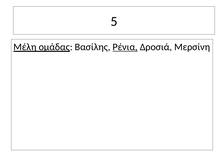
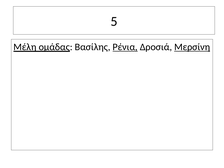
Μερσίνη underline: none -> present (192, 47)
